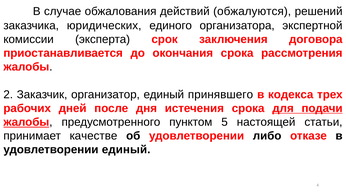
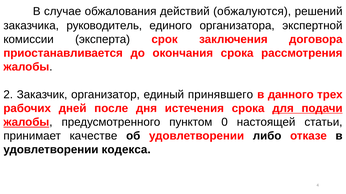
юридических: юридических -> руководитель (104, 26)
кодекса: кодекса -> данного (291, 95)
5: 5 -> 0 (225, 122)
удовлетворении единый: единый -> кодекса (126, 150)
